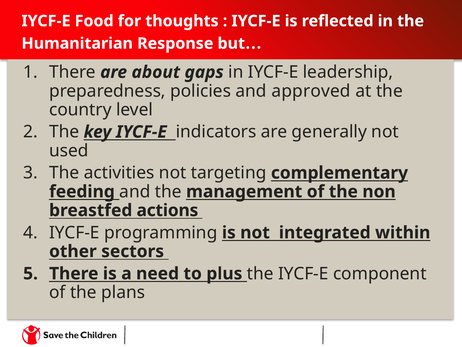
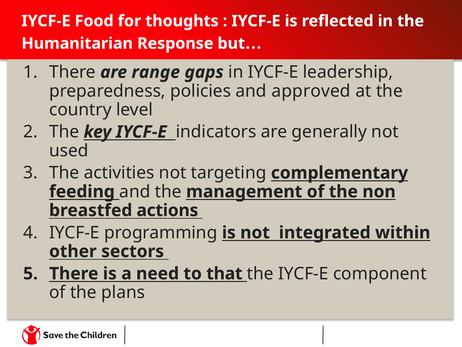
about: about -> range (156, 72)
plus: plus -> that (224, 273)
